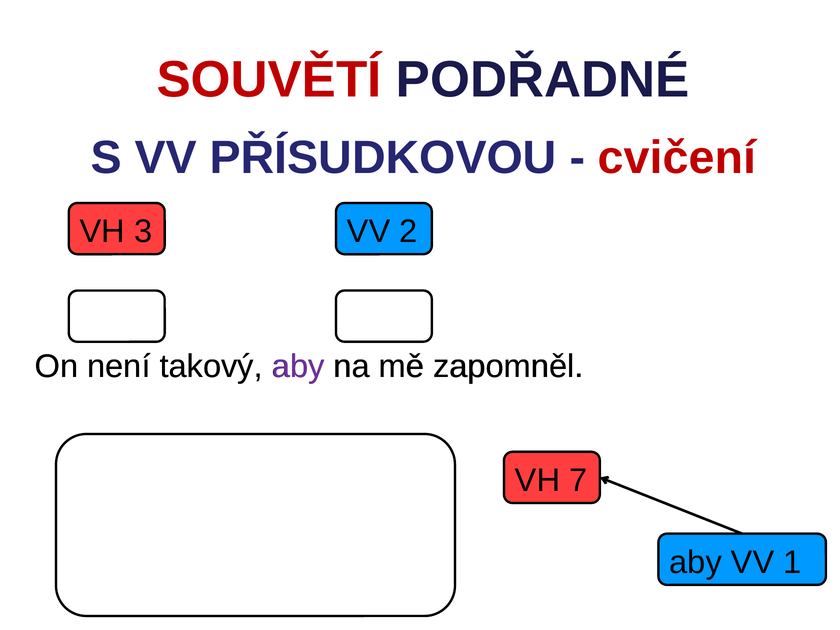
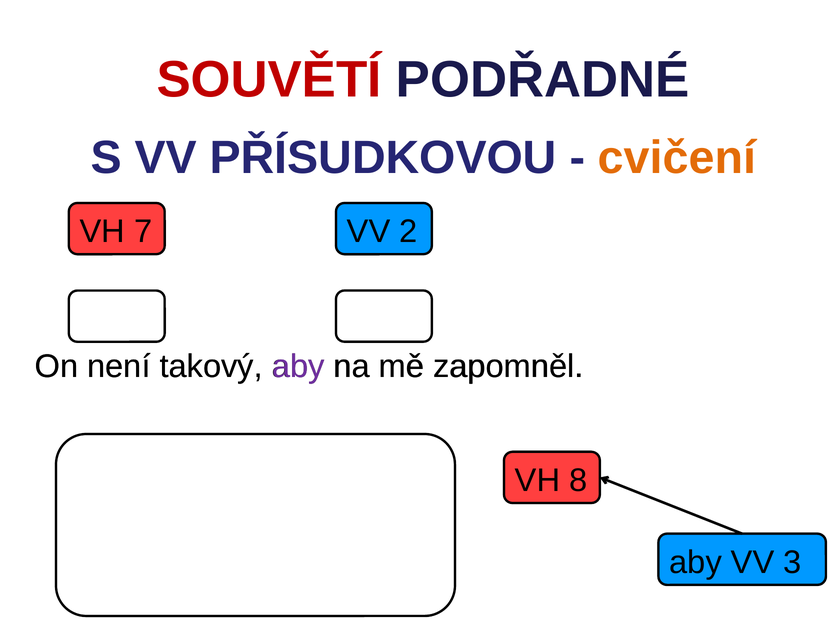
cvičení colour: red -> orange (677, 158)
3: 3 -> 7 (143, 232)
7: 7 -> 8 (578, 480)
1: 1 -> 3 (792, 562)
